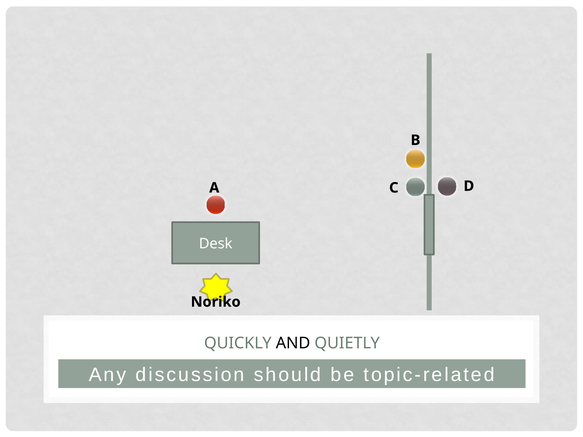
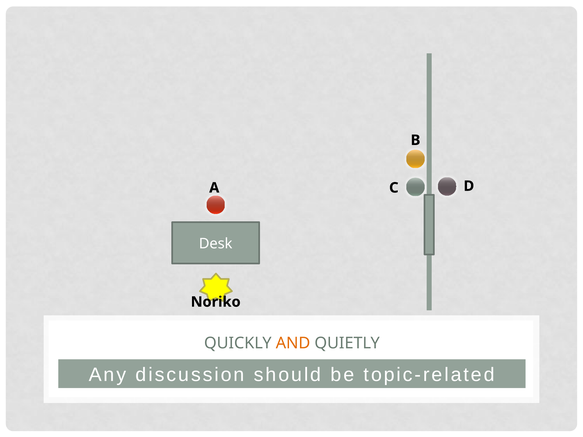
AND colour: black -> orange (293, 343)
